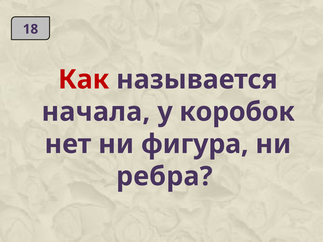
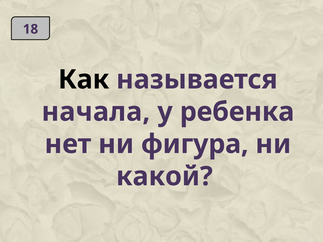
Как colour: red -> black (84, 80)
коробок: коробок -> ребенка (237, 112)
ребра: ребра -> какой (164, 177)
